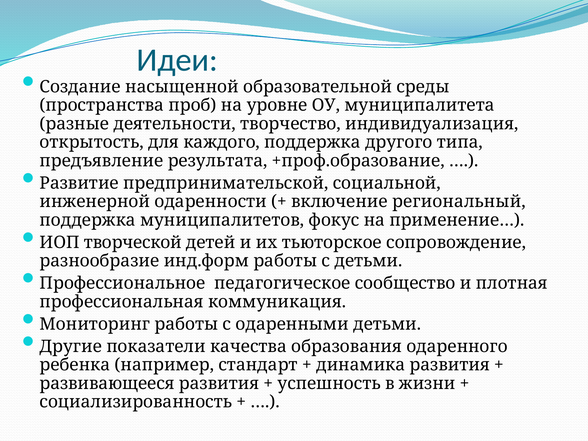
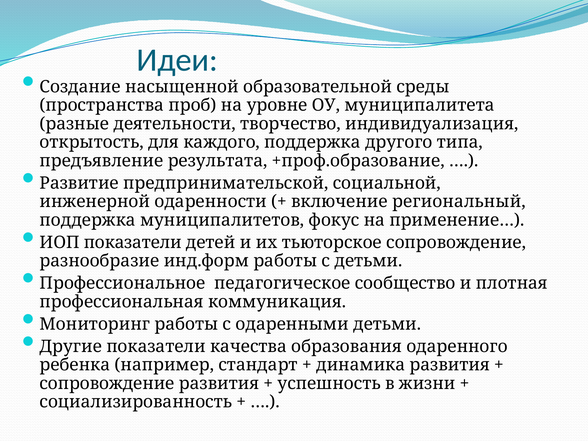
ИОП творческой: творческой -> показатели (133, 242)
развивающееся: развивающееся -> сопровождение (107, 383)
